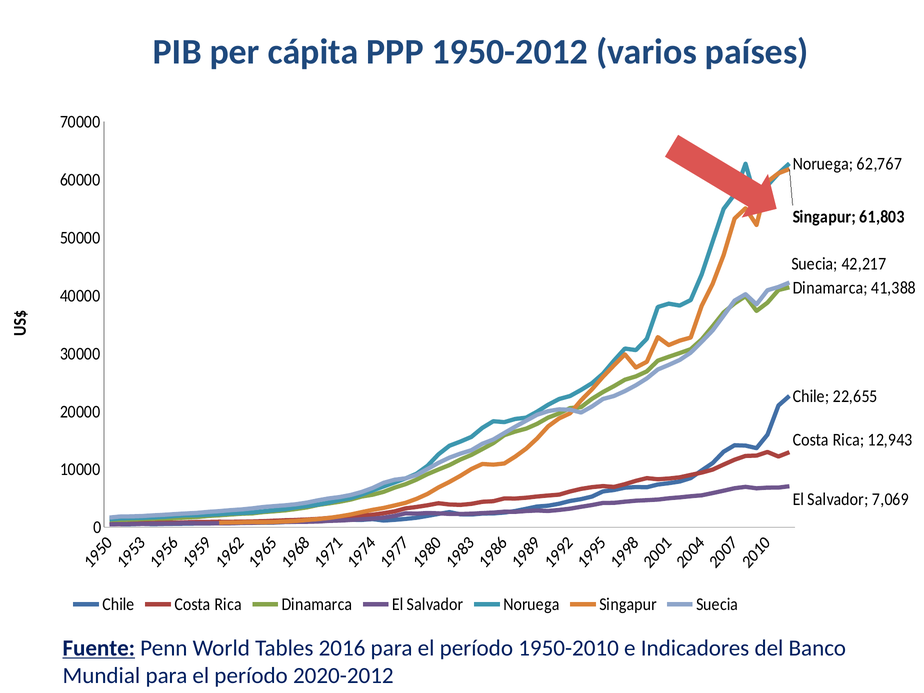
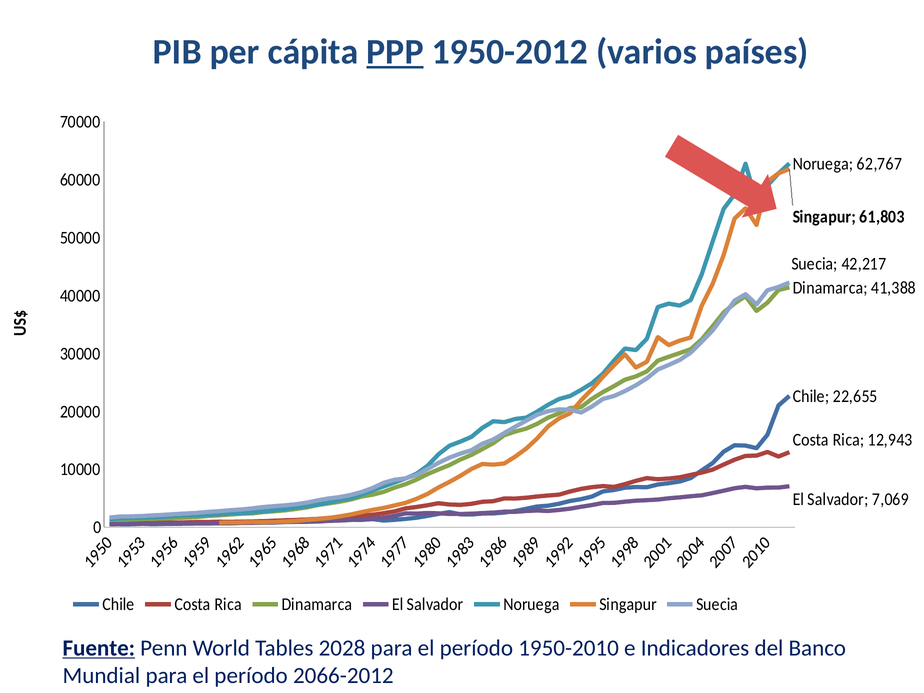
PPP underline: none -> present (395, 52)
2016: 2016 -> 2028 (342, 648)
2020-2012: 2020-2012 -> 2066-2012 (343, 676)
